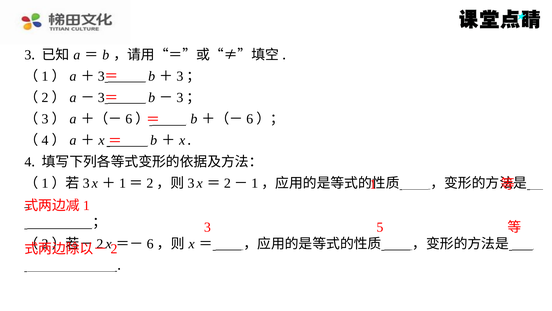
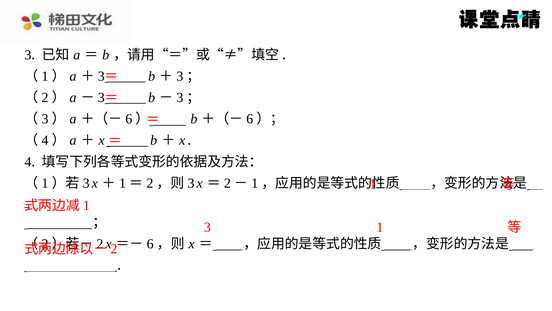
3 5: 5 -> 1 (380, 227)
